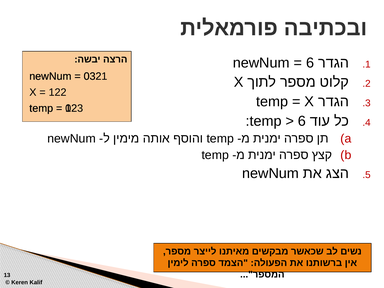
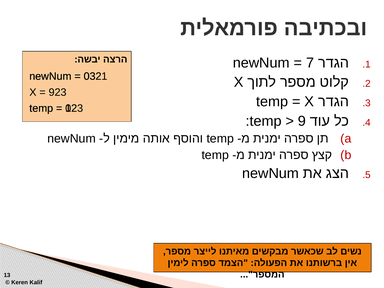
6: 6 -> 7 (310, 63)
122: 122 -> 923 (58, 92)
6: 6 -> 9 (302, 121)
